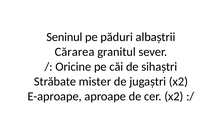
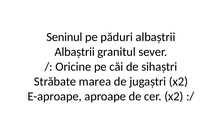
Cărarea: Cărarea -> Albaștrii (75, 52)
mister: mister -> marea (95, 81)
